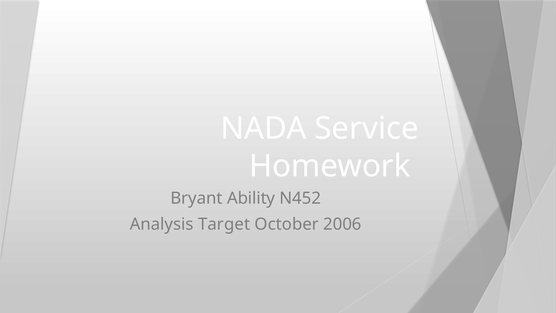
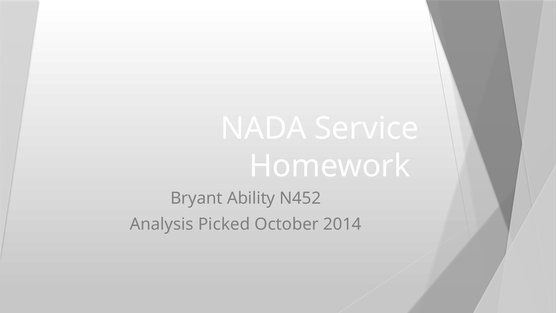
Target: Target -> Picked (224, 224)
2006: 2006 -> 2014 (342, 224)
